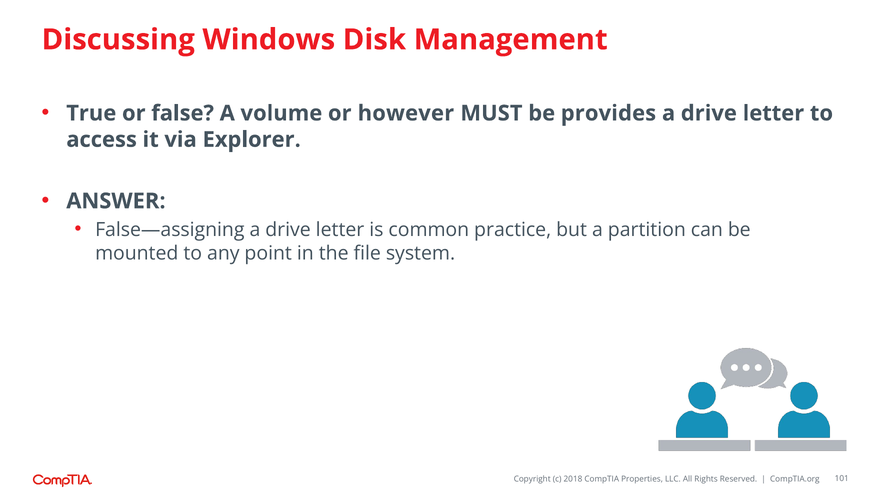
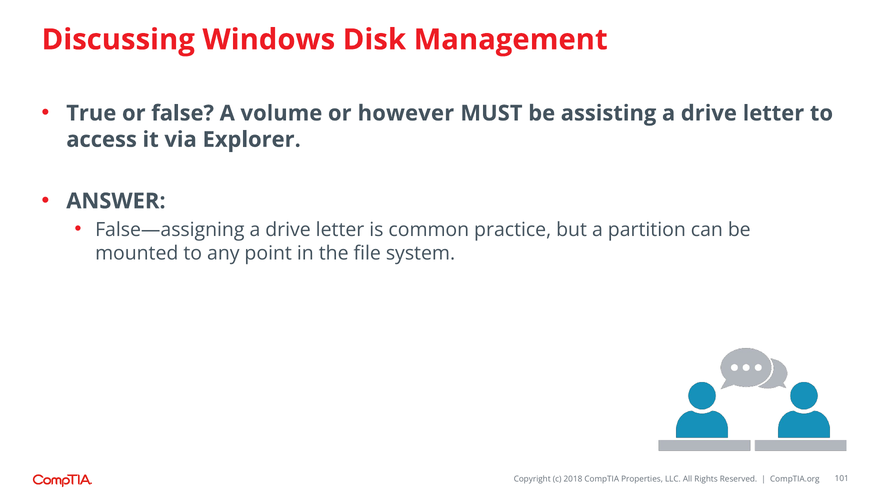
provides: provides -> assisting (609, 113)
